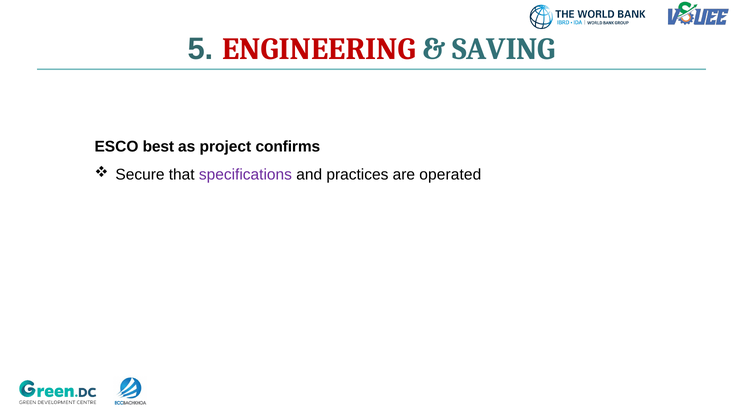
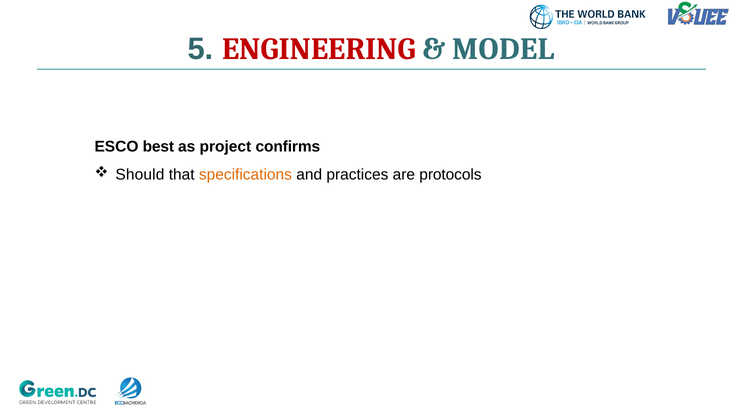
SAVING: SAVING -> MODEL (503, 49)
Secure: Secure -> Should (140, 175)
specifications colour: purple -> orange (245, 175)
operated: operated -> protocols (450, 175)
